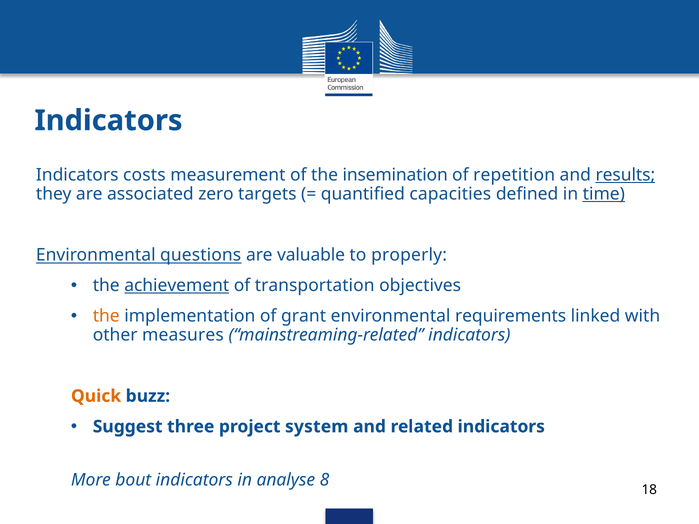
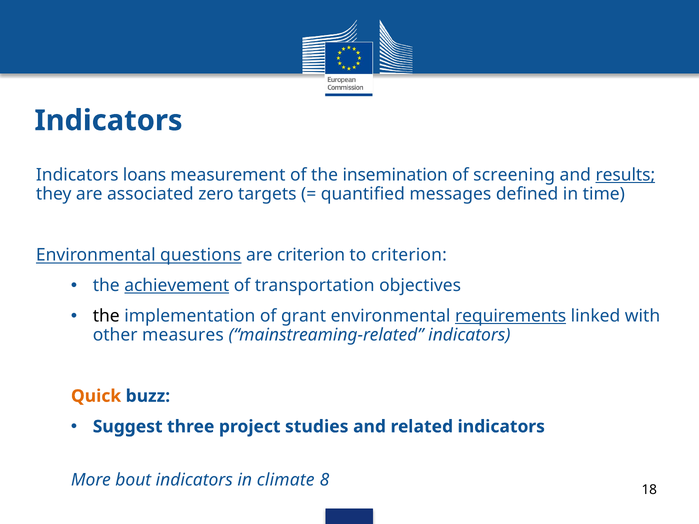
costs: costs -> loans (145, 175)
repetition: repetition -> screening (514, 175)
capacities: capacities -> messages (450, 194)
time underline: present -> none (604, 194)
are valuable: valuable -> criterion (311, 255)
to properly: properly -> criterion (409, 255)
the colour: orange -> black (106, 316)
requirements underline: none -> present (511, 316)
system: system -> studies (317, 427)
analyse: analyse -> climate (286, 480)
